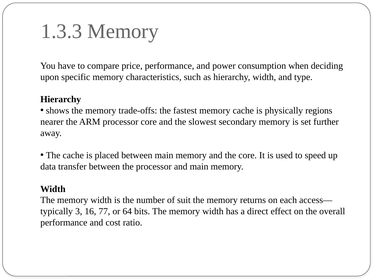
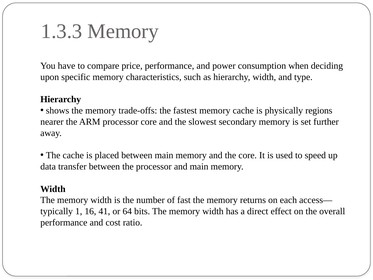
suit: suit -> fast (184, 200)
3: 3 -> 1 (79, 211)
77: 77 -> 41 (104, 211)
